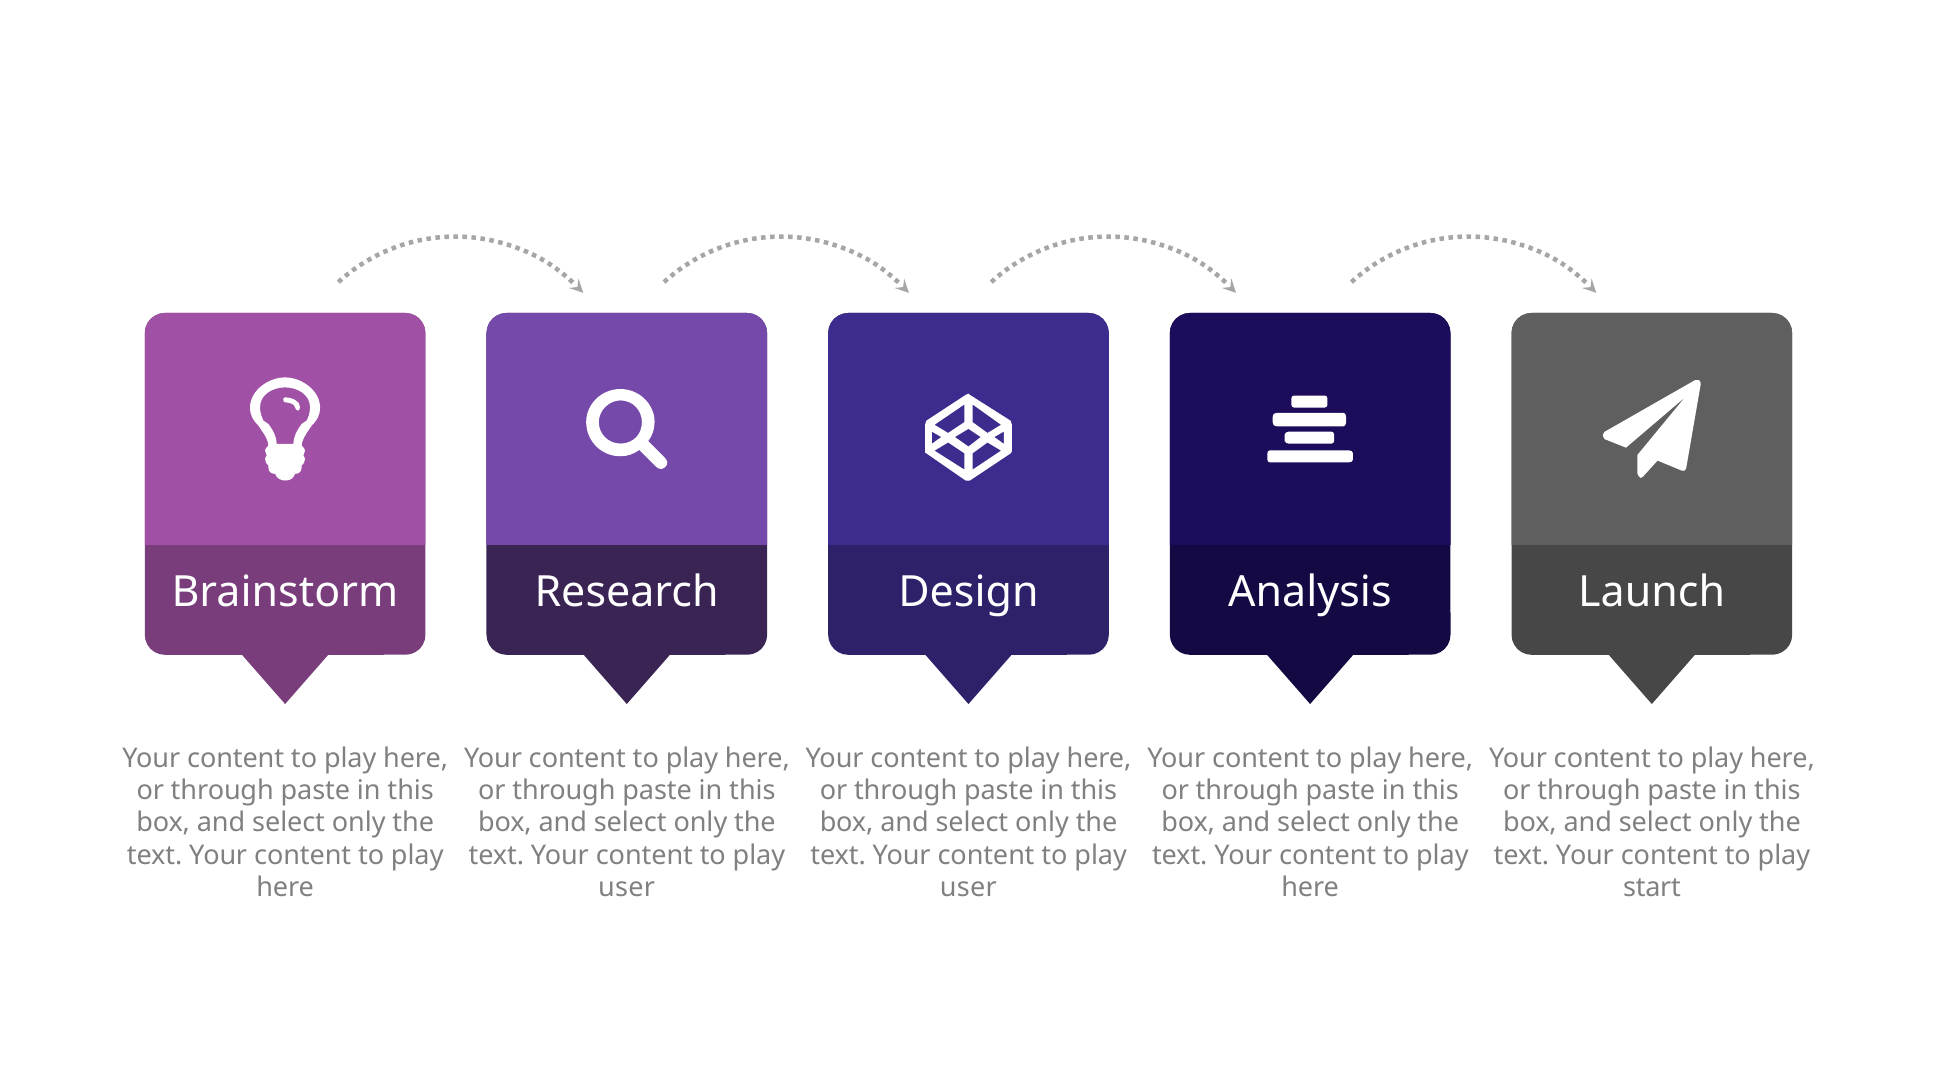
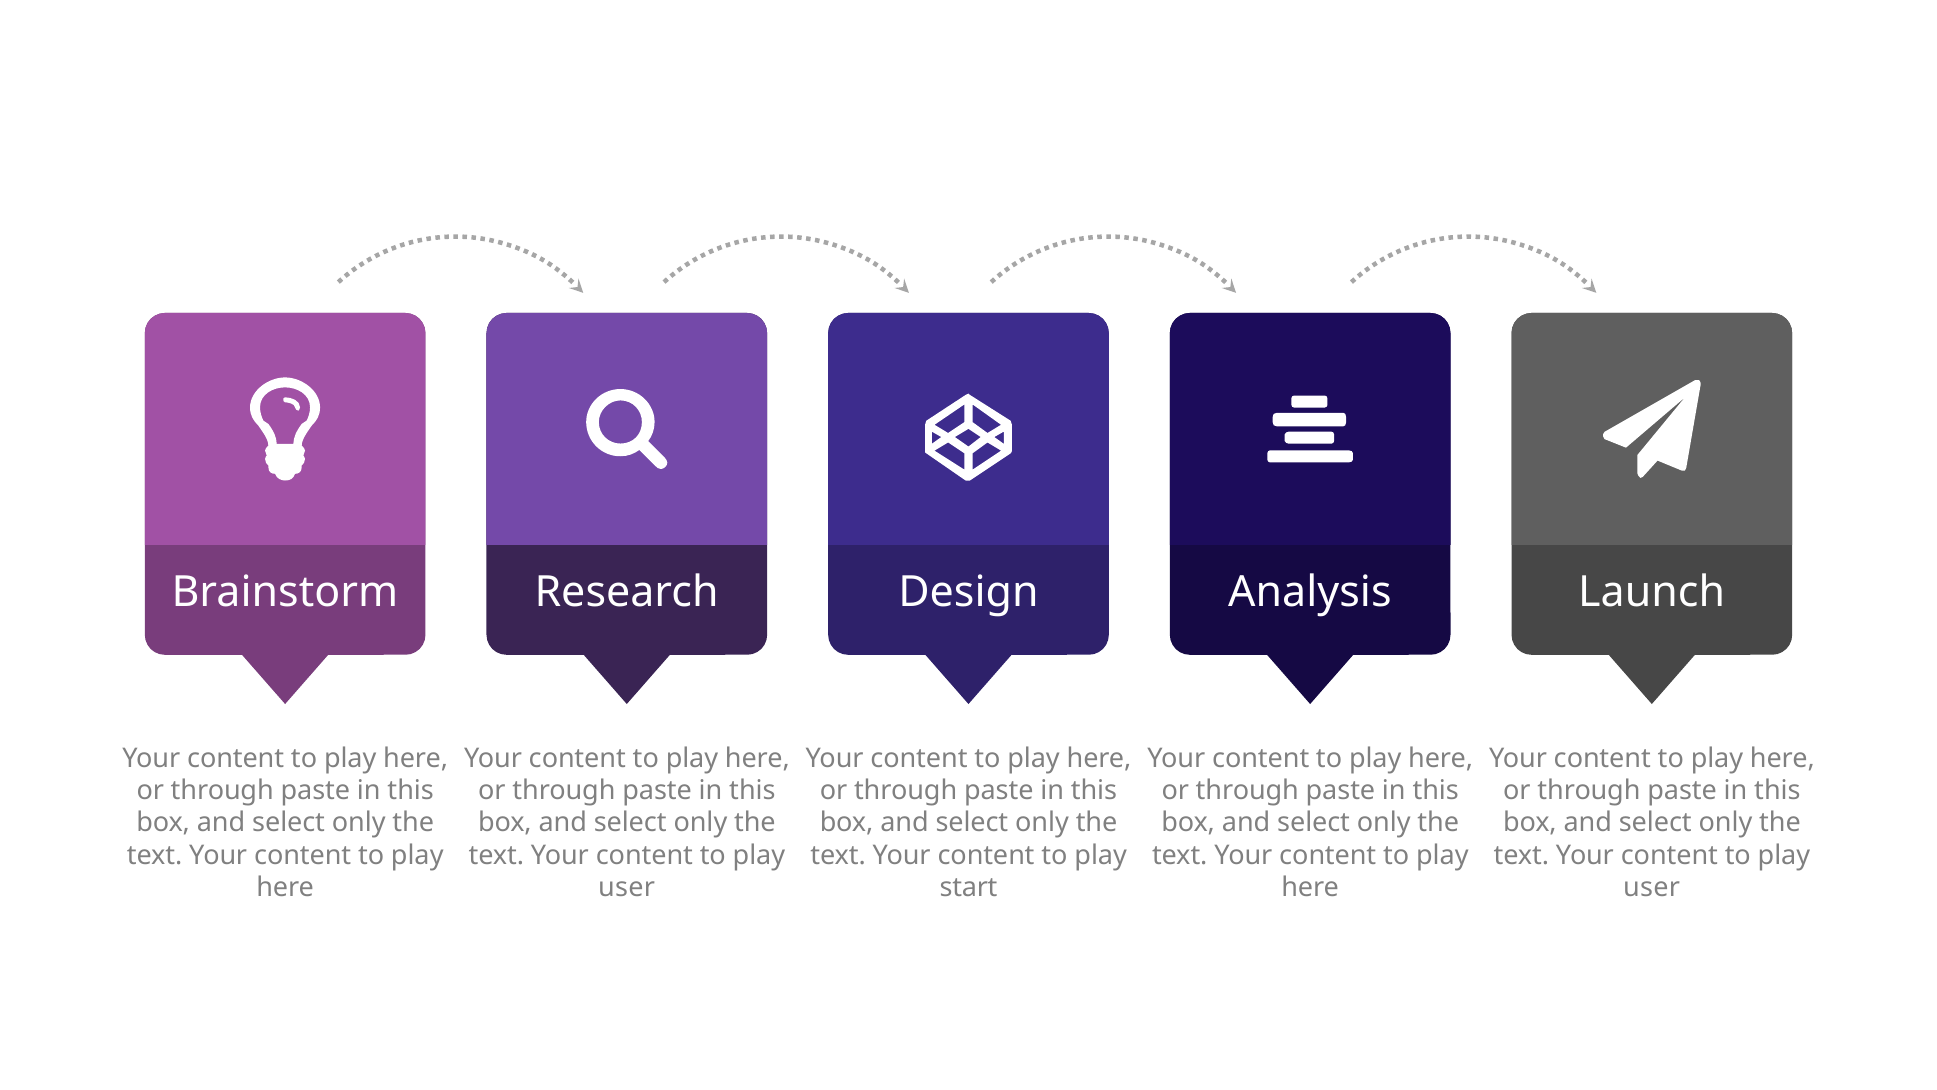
user: user -> start (969, 887)
start: start -> user (1652, 887)
